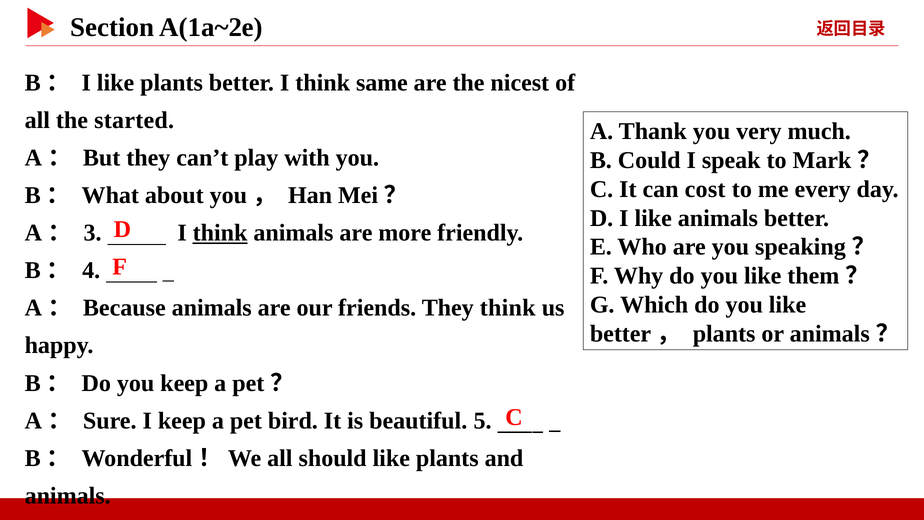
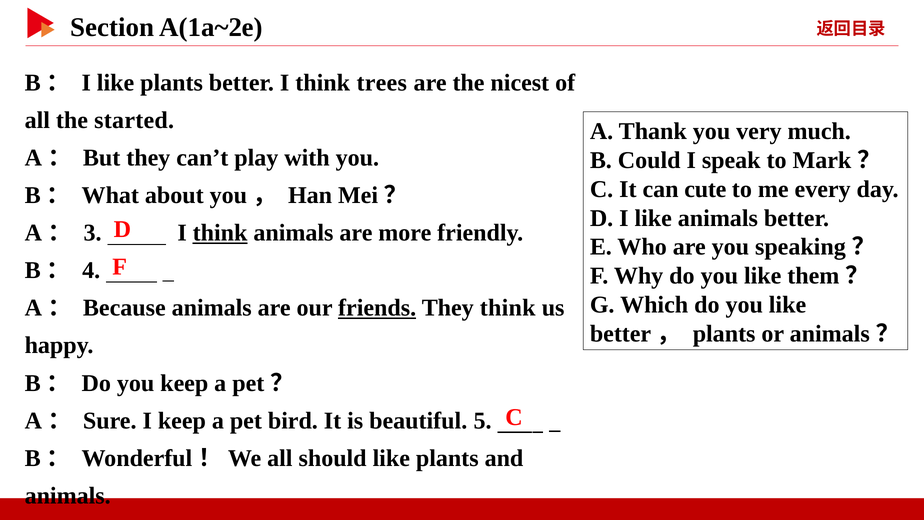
same: same -> trees (382, 83)
cost: cost -> cute (705, 189)
friends underline: none -> present (377, 308)
